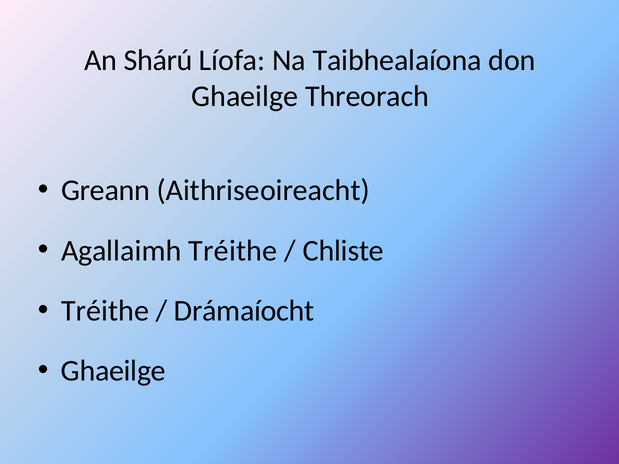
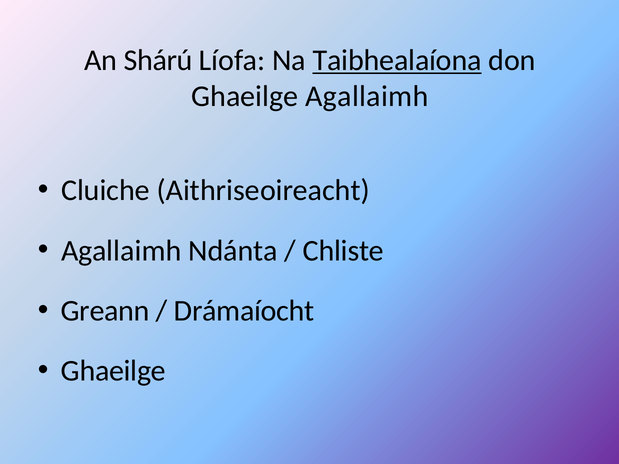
Taibhealaíona underline: none -> present (397, 60)
Ghaeilge Threorach: Threorach -> Agallaimh (367, 96)
Greann: Greann -> Cluiche (105, 191)
Agallaimh Tréithe: Tréithe -> Ndánta (233, 251)
Tréithe: Tréithe -> Greann (105, 311)
